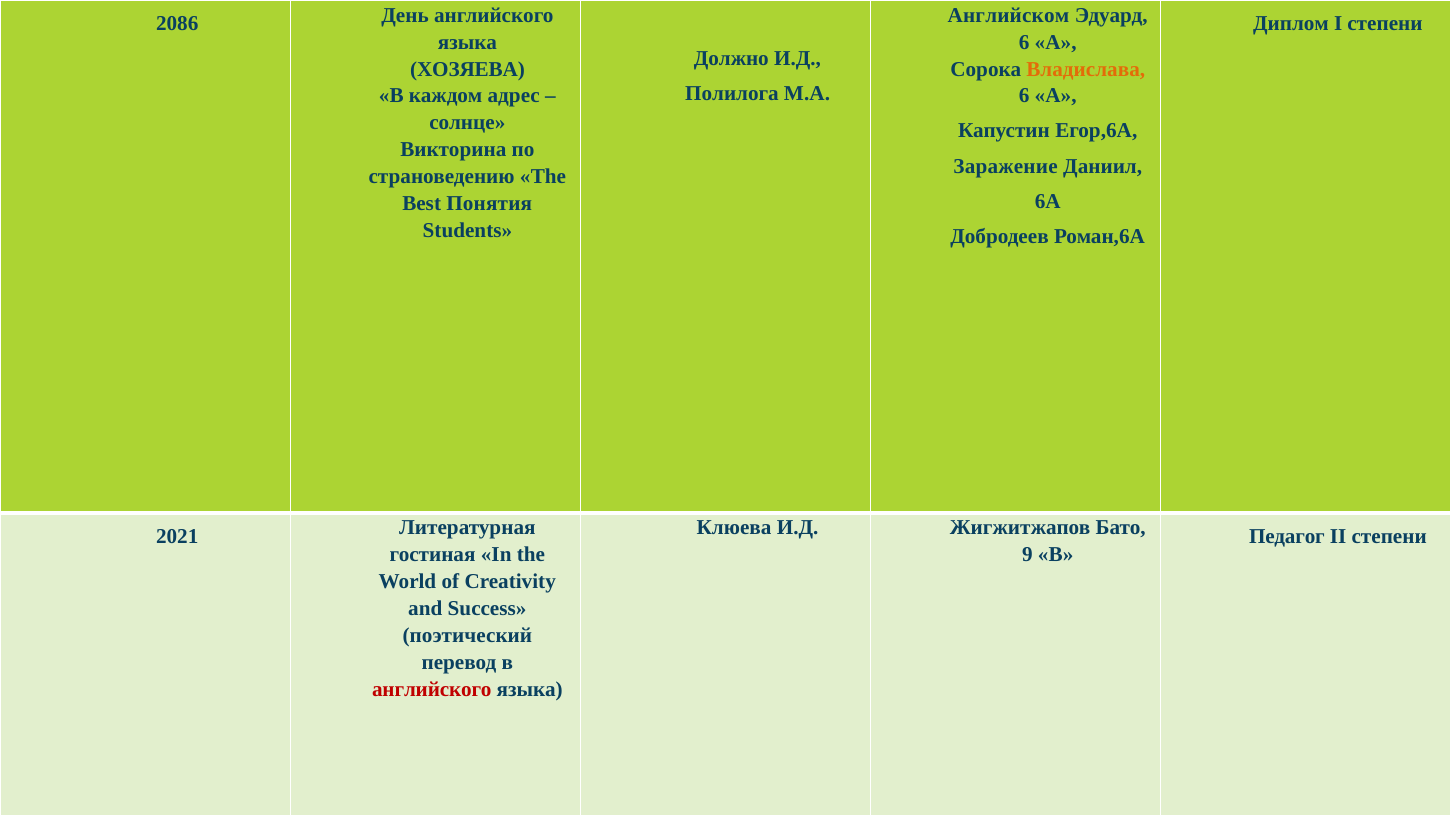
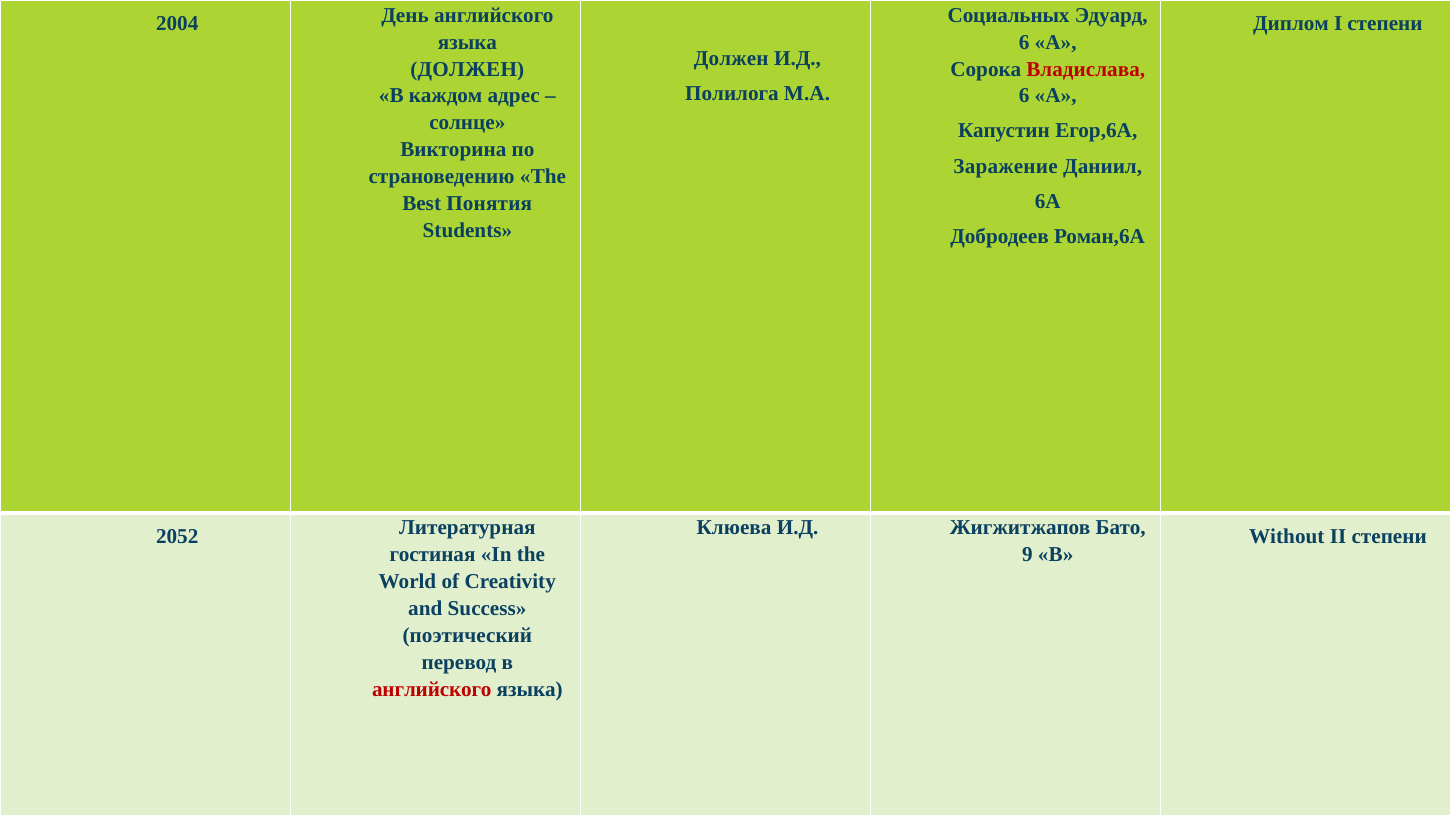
Английском: Английском -> Социальных (1009, 15)
2086: 2086 -> 2004 (177, 24)
Должно: Должно -> Должен (731, 59)
ХОЗЯЕВА: ХОЗЯЕВА -> ДОЛЖЕН (467, 69)
Владислава colour: orange -> red (1086, 69)
2021: 2021 -> 2052 (177, 536)
Педагог: Педагог -> Without (1287, 536)
